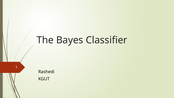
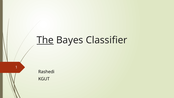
The underline: none -> present (45, 40)
